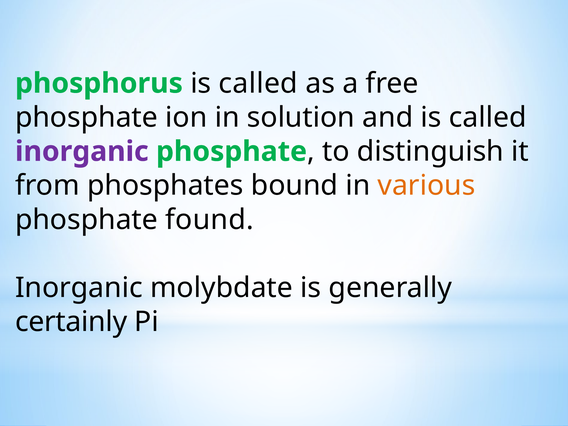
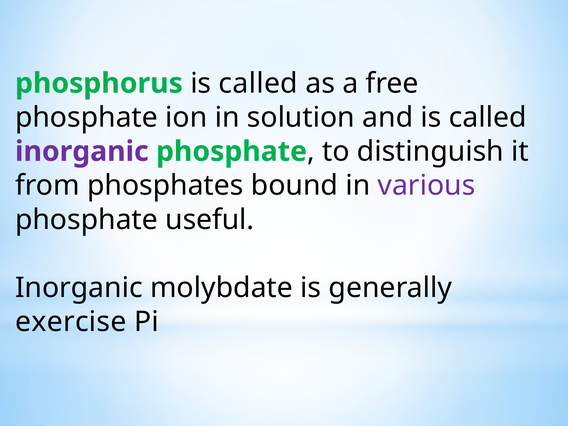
various colour: orange -> purple (427, 186)
found: found -> useful (210, 220)
certainly: certainly -> exercise (71, 322)
